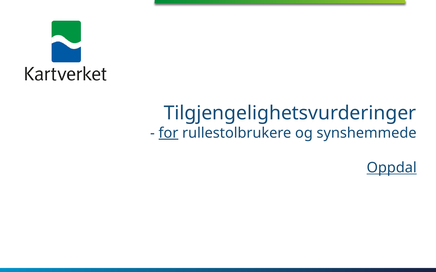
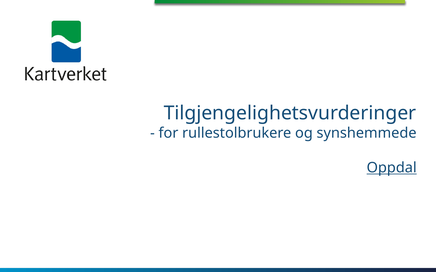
for underline: present -> none (168, 133)
